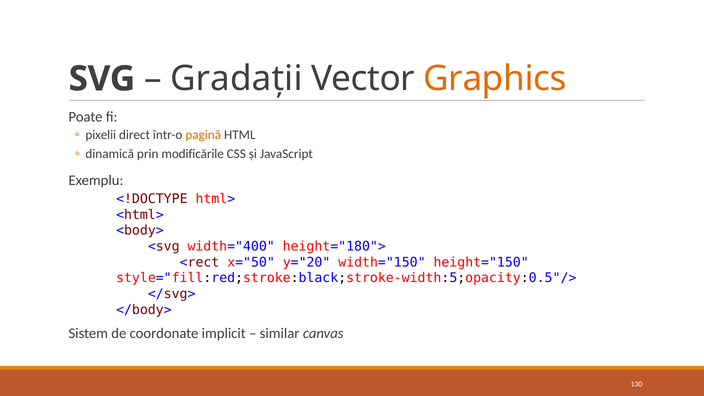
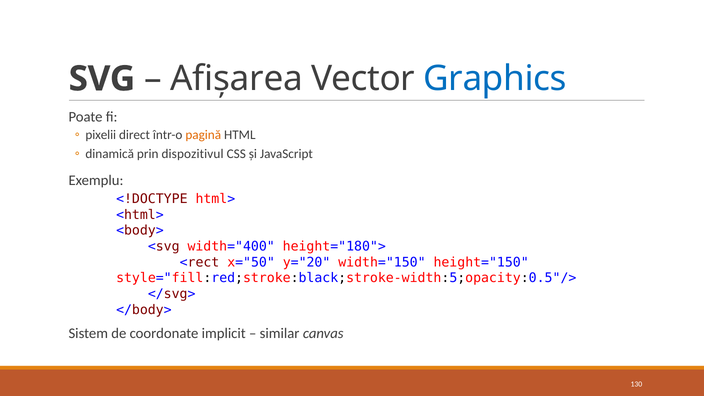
Gradații: Gradații -> Afișarea (236, 79)
Graphics colour: orange -> blue (495, 79)
modificările: modificările -> dispozitivul (193, 154)
